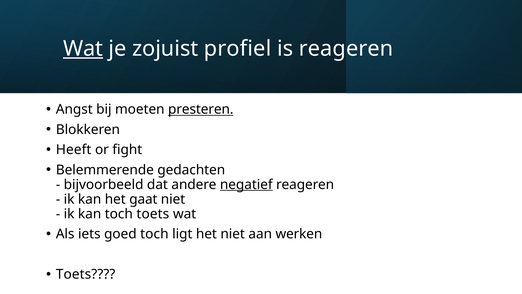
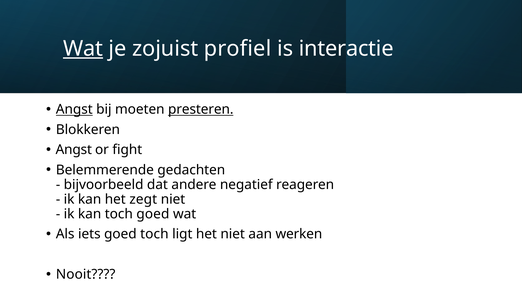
is reageren: reageren -> interactie (346, 49)
Angst underline: none -> present (74, 109)
Heeft: Heeft -> Angst (74, 150)
negatief underline: present -> none (246, 184)
gaat: gaat -> zegt (143, 199)
toch toets: toets -> goed (153, 214)
Toets: Toets -> Nooit (86, 274)
